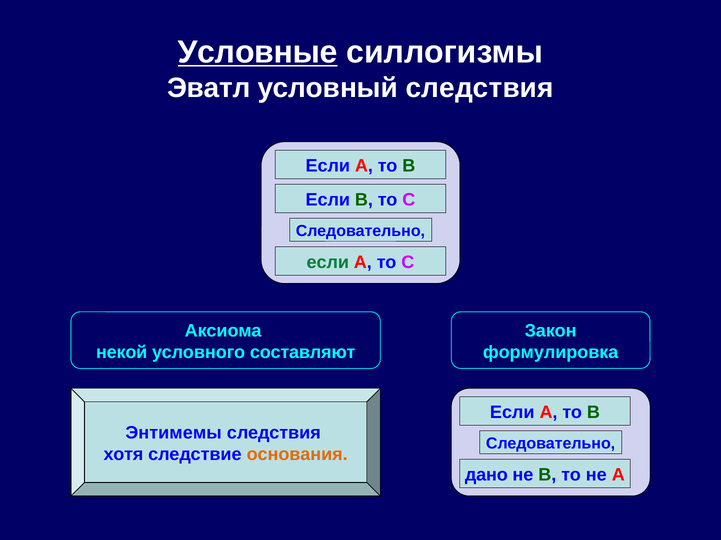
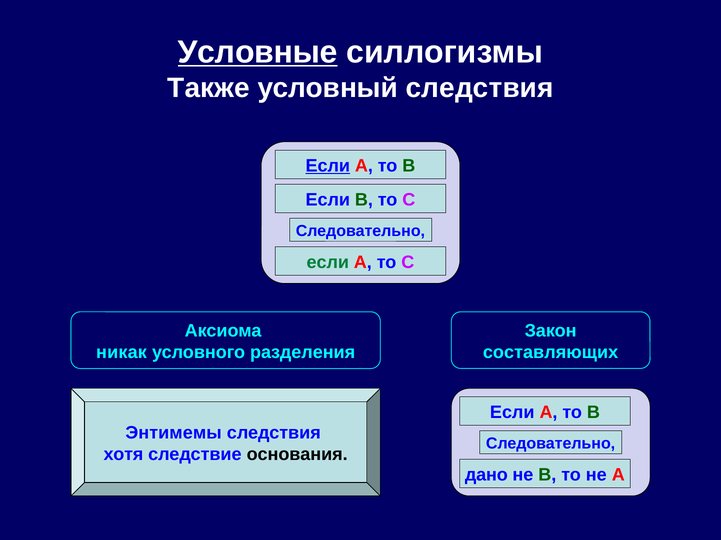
Эватл: Эватл -> Также (209, 88)
Если underline: none -> present (328, 166)
некой: некой -> никак (121, 353)
составляют: составляют -> разделения (303, 353)
формулировка: формулировка -> составляющих (551, 353)
основания colour: orange -> black (297, 455)
